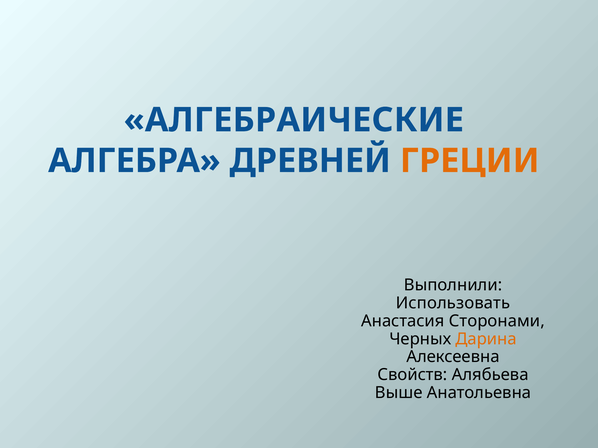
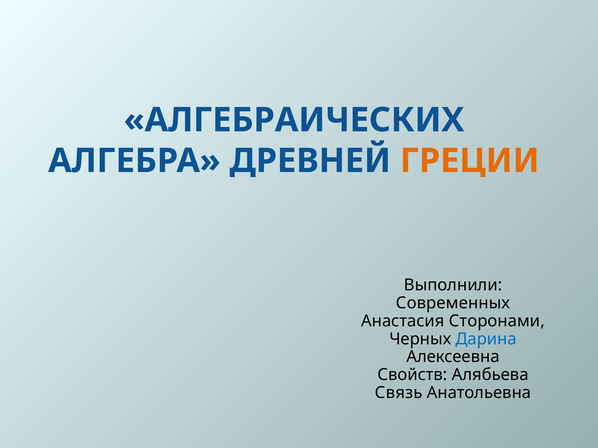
АЛГЕБРАИЧЕСКИЕ: АЛГЕБРАИЧЕСКИЕ -> АЛГЕБРАИЧЕСКИХ (294, 120)
Использовать: Использовать -> Современных (453, 303)
Дарина colour: orange -> blue (486, 339)
Выше: Выше -> Связь (399, 393)
